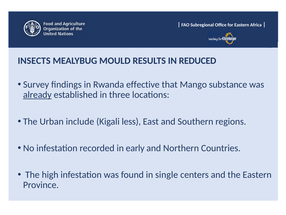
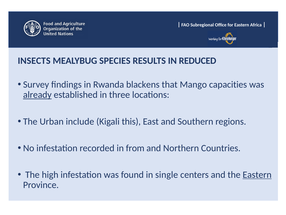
MOULD: MOULD -> SPECIES (115, 61)
effective: effective -> blackens (143, 84)
substance: substance -> capacities (228, 84)
less: less -> this (131, 121)
early: early -> from (135, 148)
Eastern underline: none -> present (257, 174)
